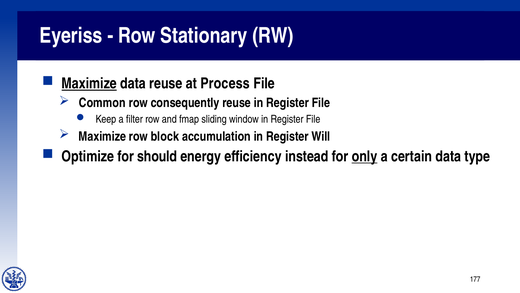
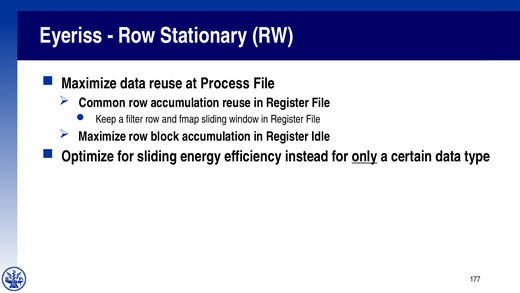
Maximize underline: present -> none (89, 83)
row consequently: consequently -> accumulation (185, 103)
Will: Will -> Idle (321, 136)
for should: should -> sliding (157, 156)
